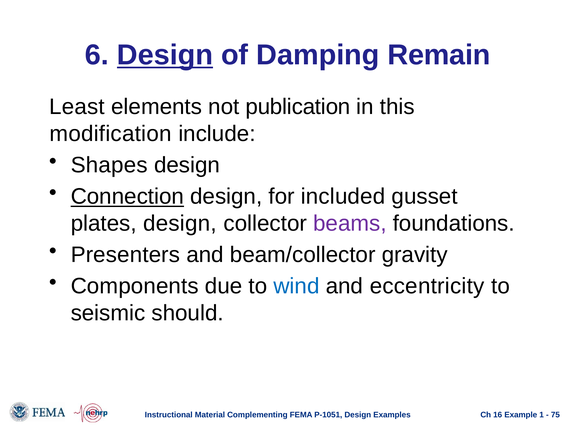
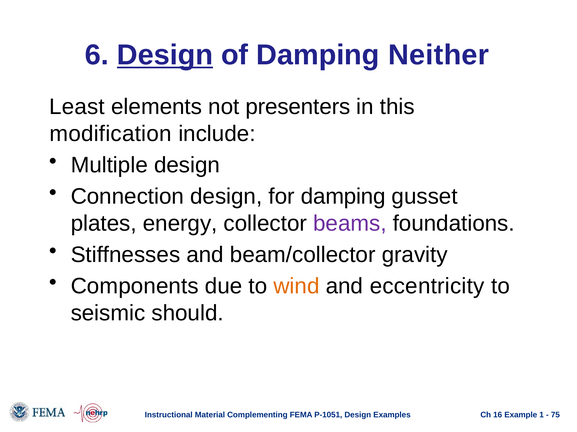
Remain: Remain -> Neither (439, 55)
publication: publication -> presenters (298, 107)
Shapes: Shapes -> Multiple (109, 165)
Connection underline: present -> none (127, 197)
for included: included -> damping (343, 197)
plates design: design -> energy (180, 224)
Presenters: Presenters -> Stiffnesses (125, 255)
wind colour: blue -> orange (297, 287)
